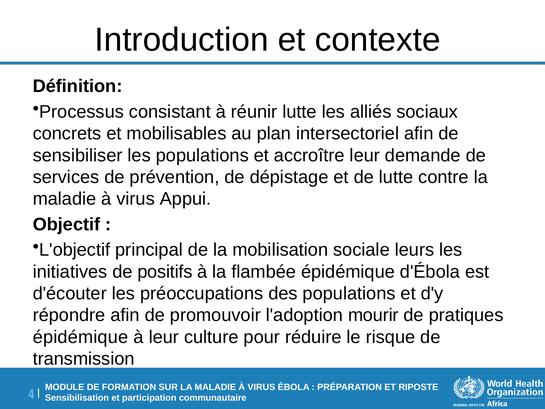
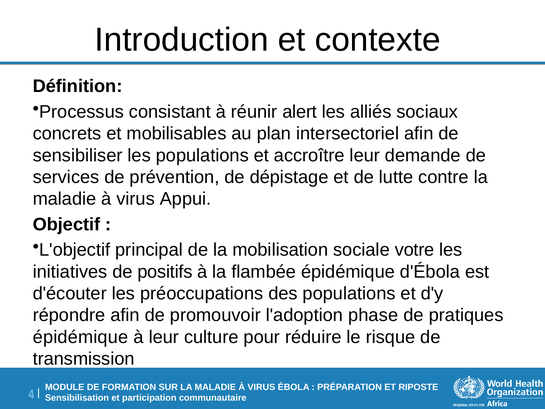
réunir lutte: lutte -> alert (300, 112)
leurs: leurs -> votre (415, 250)
mourir: mourir -> phase (373, 315)
